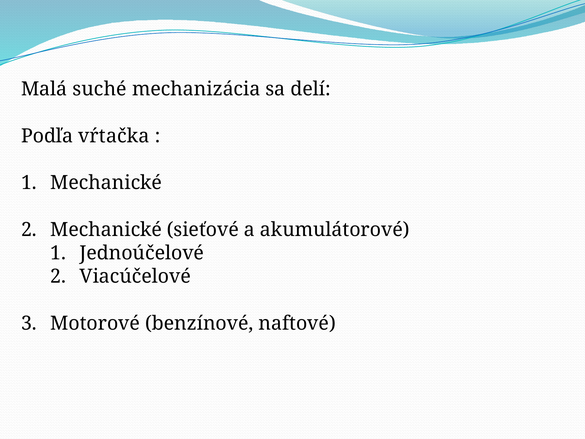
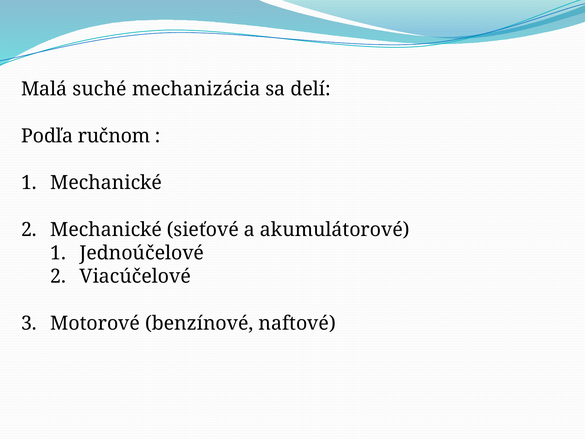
vŕtačka: vŕtačka -> ručnom (114, 136)
